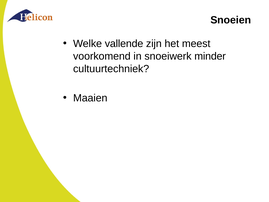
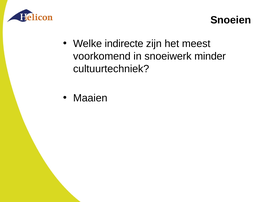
vallende: vallende -> indirecte (124, 44)
